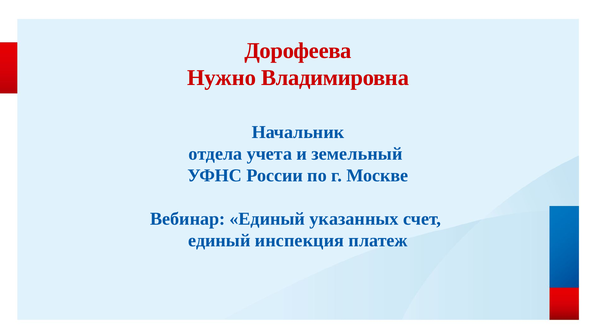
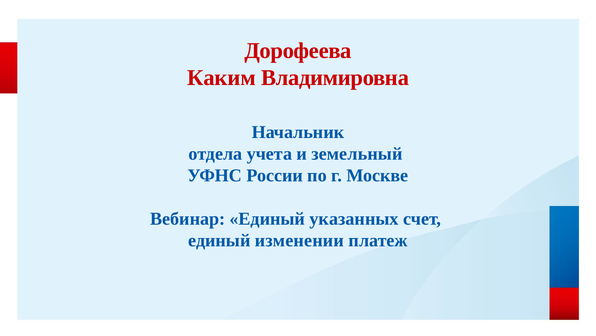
Нужно: Нужно -> Каким (222, 78)
инспекция: инспекция -> изменении (299, 240)
